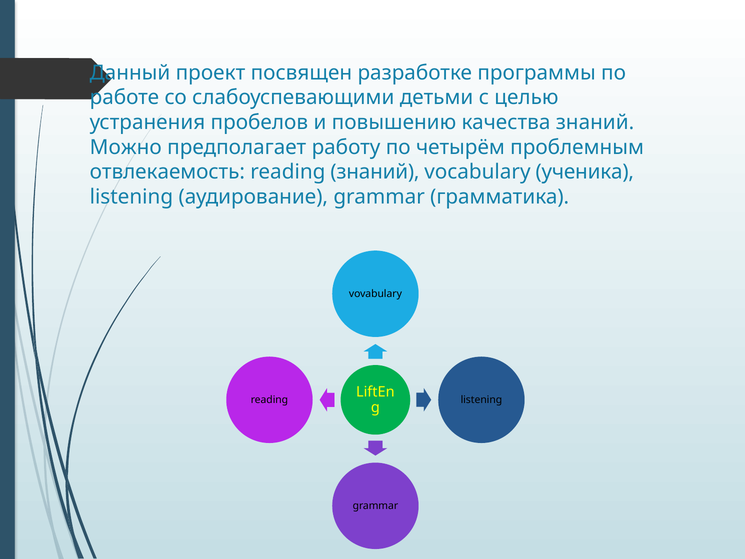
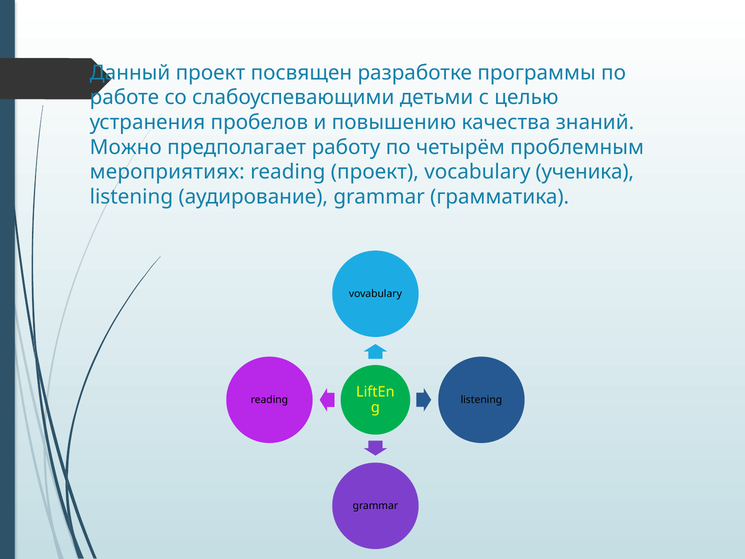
отвлекаемость: отвлекаемость -> мероприятиях (167, 172)
reading знаний: знаний -> проект (375, 172)
